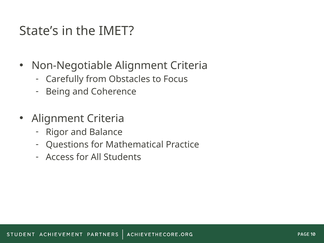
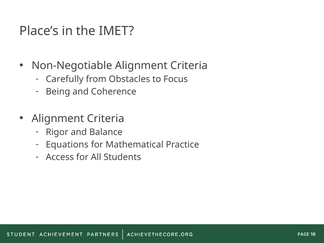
State’s: State’s -> Place’s (39, 31)
Questions: Questions -> Equations (67, 145)
